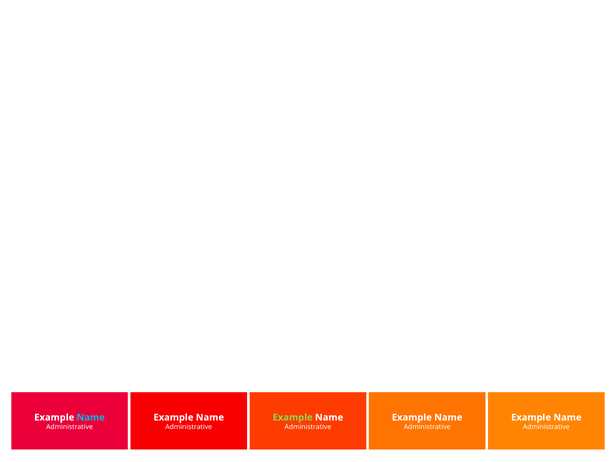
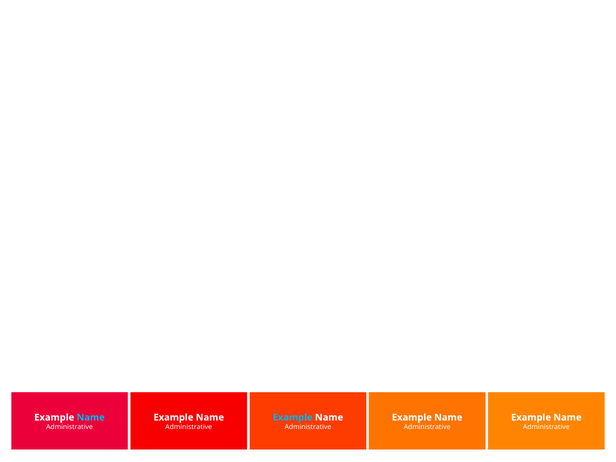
Example colour: light green -> light blue (293, 417)
